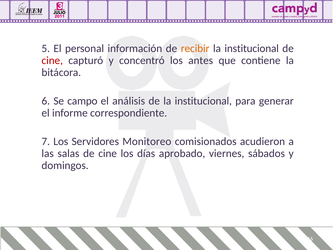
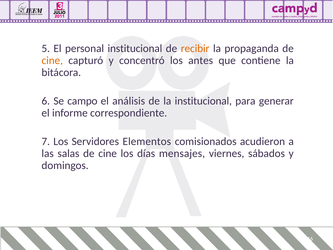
personal información: información -> institucional (135, 49)
institucional: institucional -> propaganda (252, 49)
cine colour: red -> orange (52, 60)
Monitoreo: Monitoreo -> Elementos (147, 141)
aprobado: aprobado -> mensajes (182, 153)
